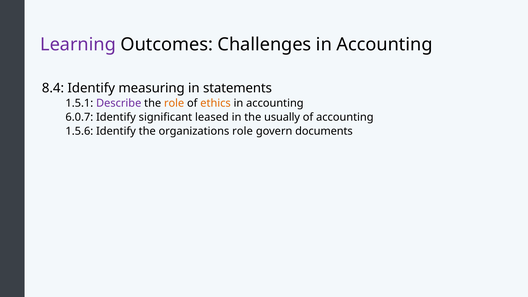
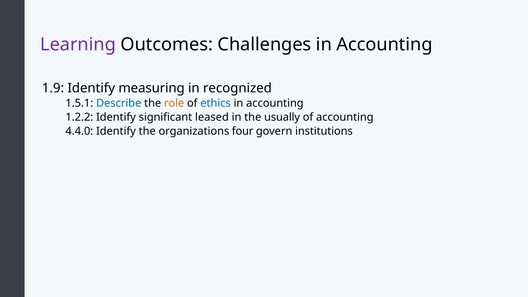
8.4: 8.4 -> 1.9 (53, 88)
statements: statements -> recognized (237, 88)
Describe colour: purple -> blue (119, 103)
ethics colour: orange -> blue (216, 103)
6.0.7: 6.0.7 -> 1.2.2 (79, 117)
1.5.6: 1.5.6 -> 4.4.0 (79, 131)
organizations role: role -> four (243, 131)
documents: documents -> institutions (324, 131)
